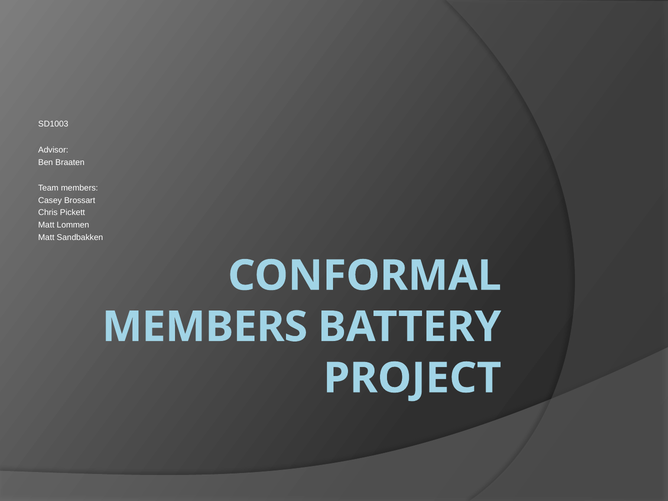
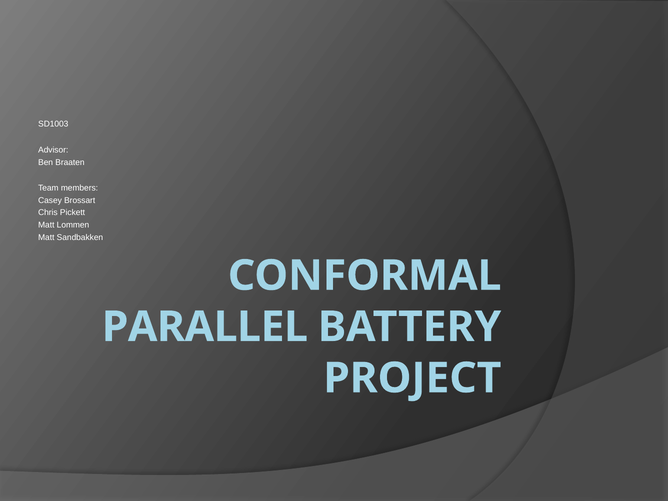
MEMBERS: MEMBERS -> PARALLEL (205, 327)
